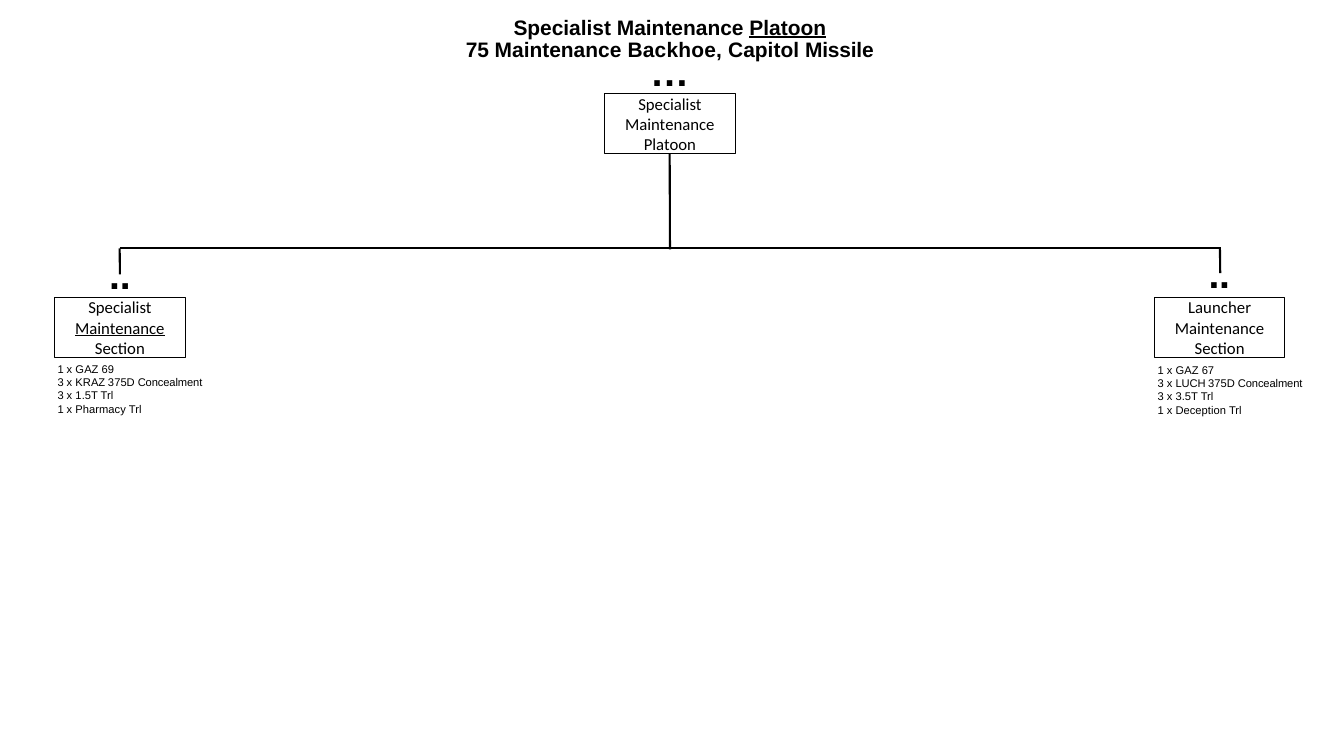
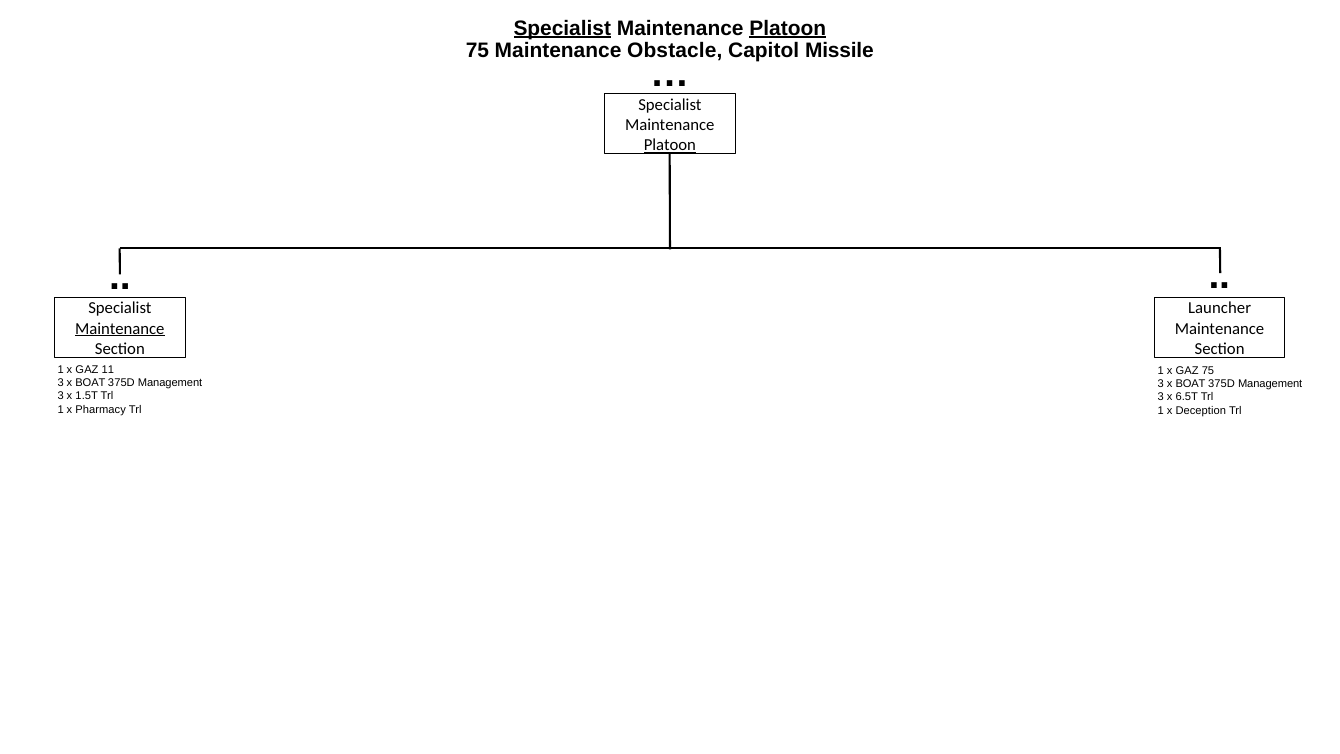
Specialist underline: none -> present (562, 28)
Backhoe: Backhoe -> Obstacle (675, 51)
Platoon underline: none -> present (670, 145)
69: 69 -> 11 (108, 369)
GAZ 67: 67 -> 75 (1208, 370)
KRAZ: KRAZ -> BOAT (90, 383)
Concealment: Concealment -> Management (170, 383)
LUCH: LUCH -> BOAT (1191, 384)
Concealment: Concealment -> Management (1270, 384)
3.5T: 3.5T -> 6.5T (1187, 397)
